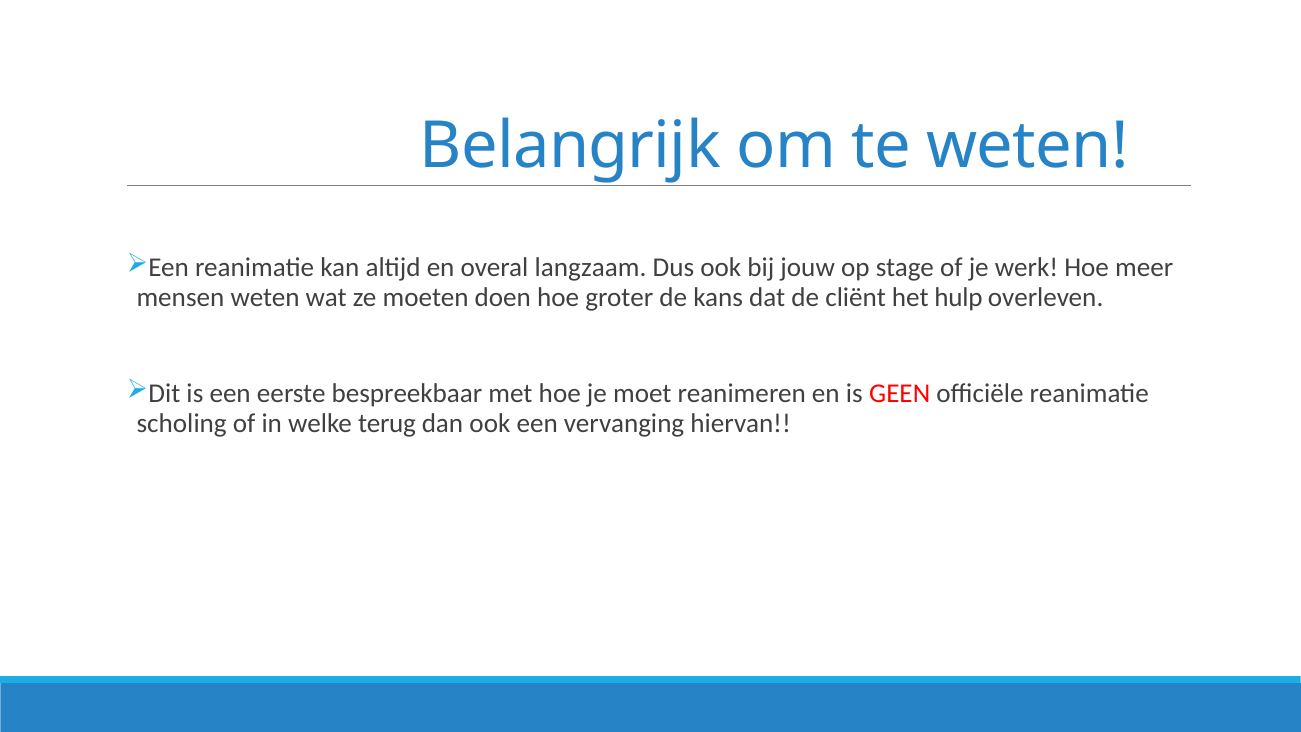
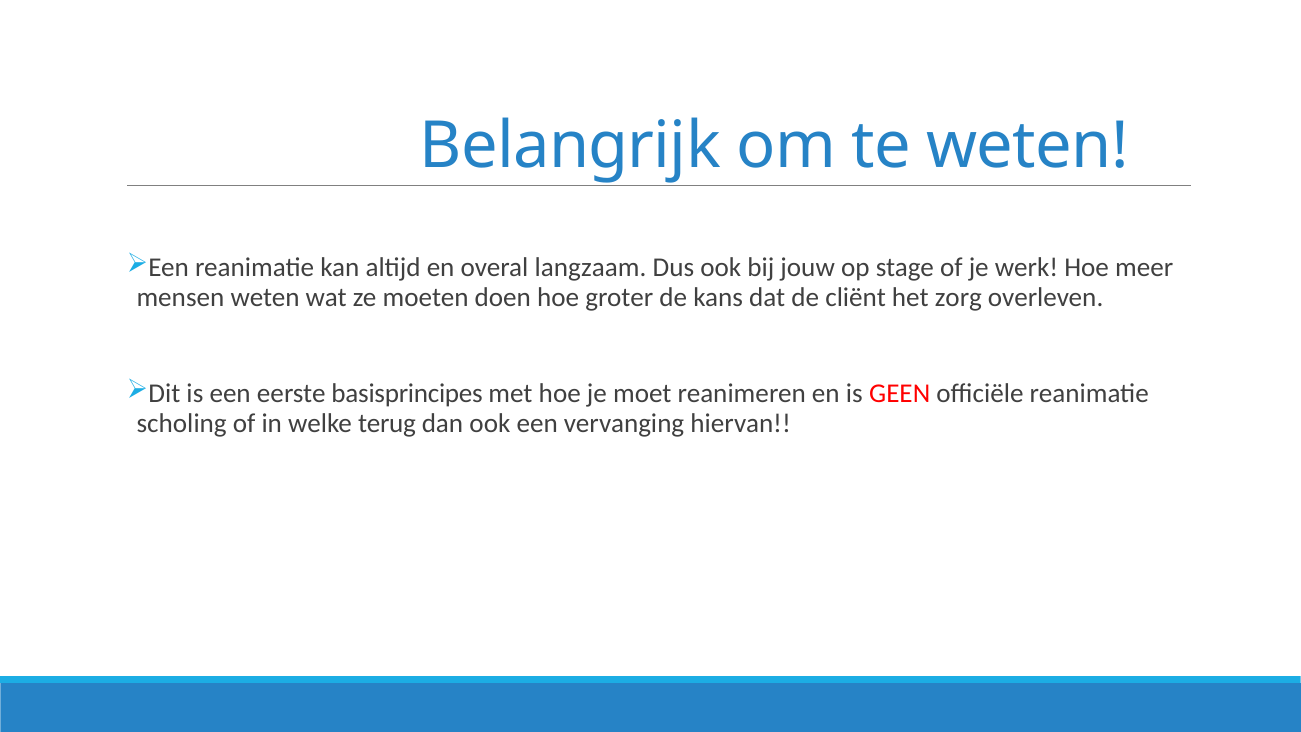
hulp: hulp -> zorg (958, 297)
bespreekbaar: bespreekbaar -> basisprincipes (407, 394)
